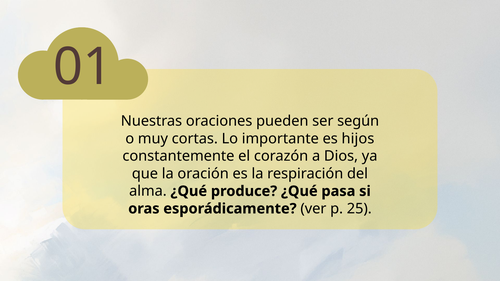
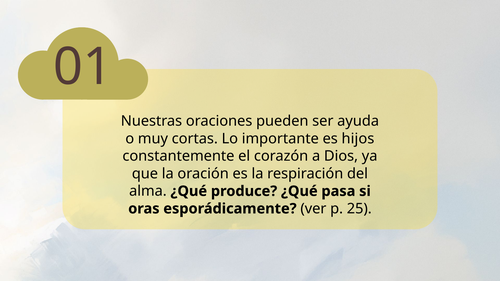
según: según -> ayuda (358, 121)
